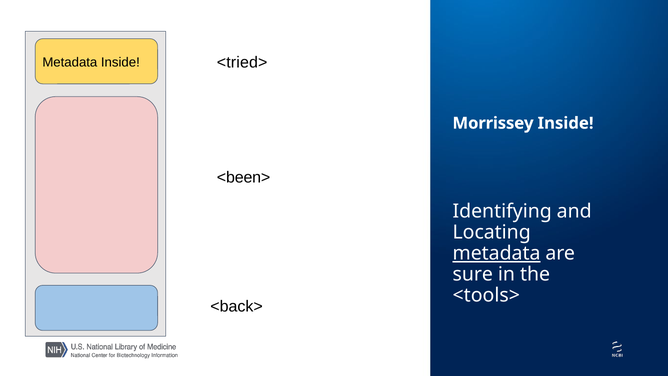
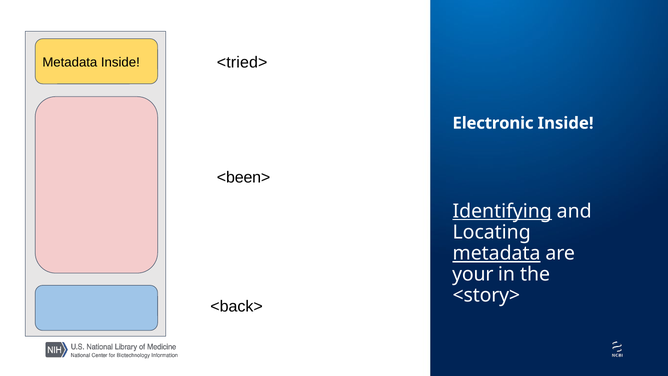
Morrissey: Morrissey -> Electronic (493, 123)
Identifying underline: none -> present (502, 211)
sure: sure -> your (473, 274)
<tools>: <tools> -> <story> (486, 295)
